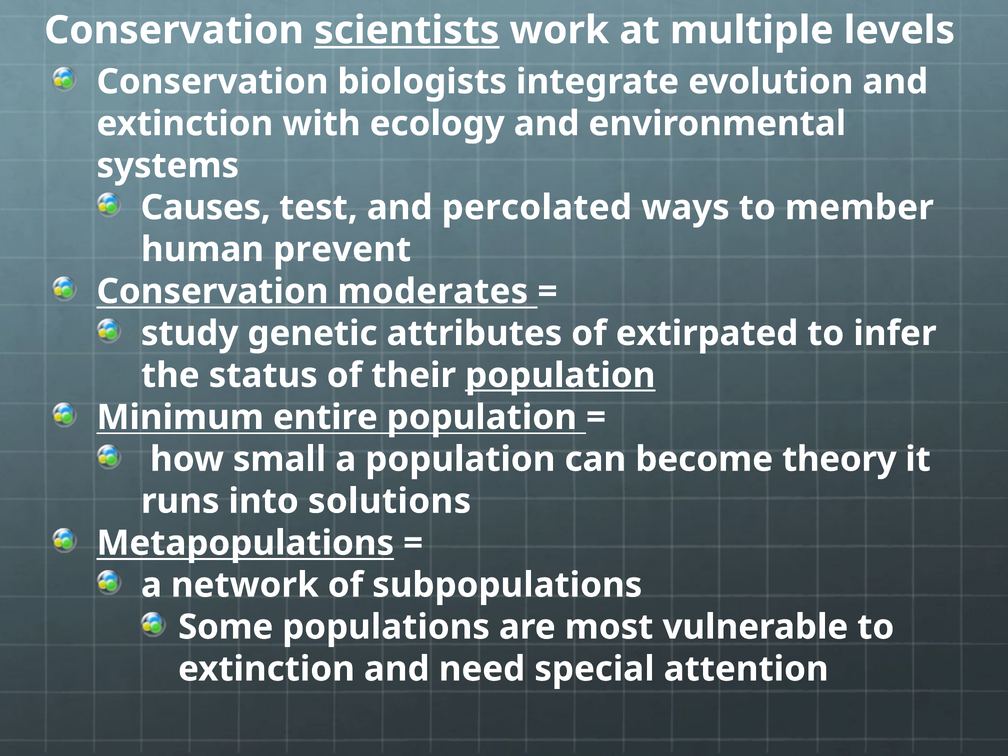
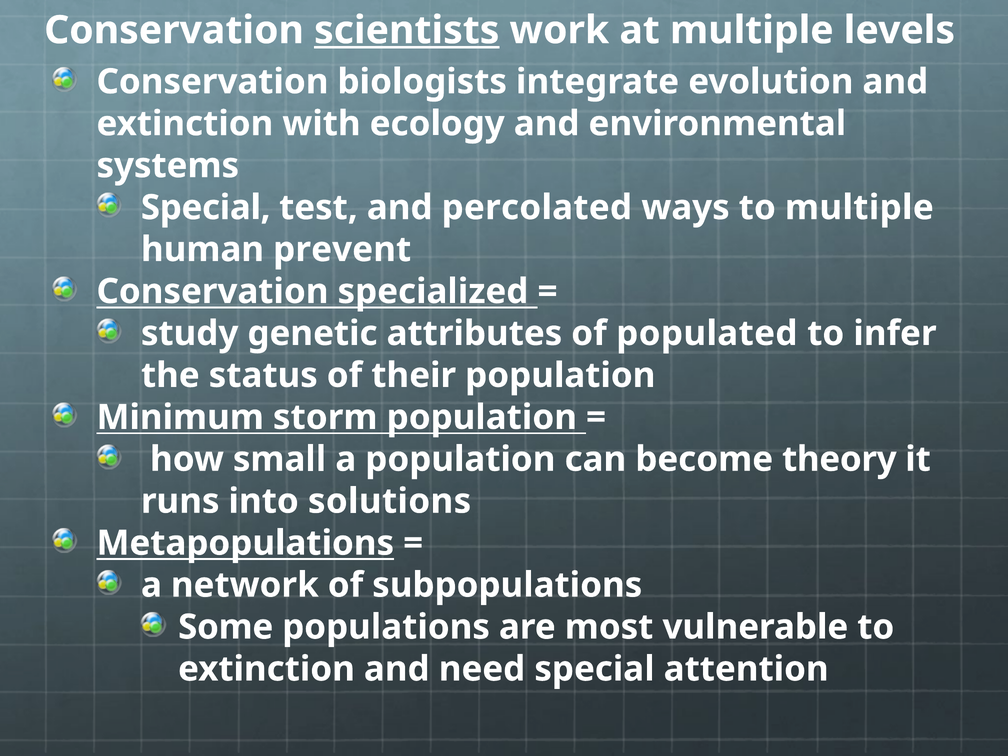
Causes: Causes -> Special (206, 208)
to member: member -> multiple (859, 208)
moderates: moderates -> specialized (433, 291)
extirpated: extirpated -> populated (707, 333)
population underline: present -> none (560, 375)
entire: entire -> storm (325, 417)
